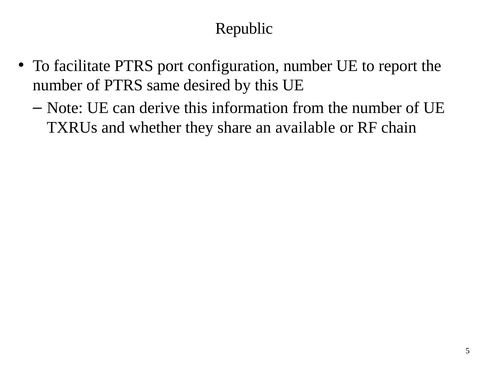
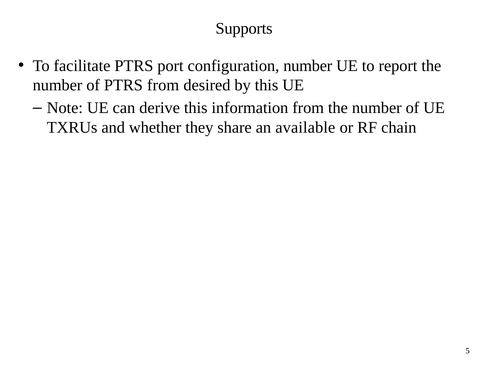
Republic: Republic -> Supports (244, 29)
PTRS same: same -> from (163, 85)
